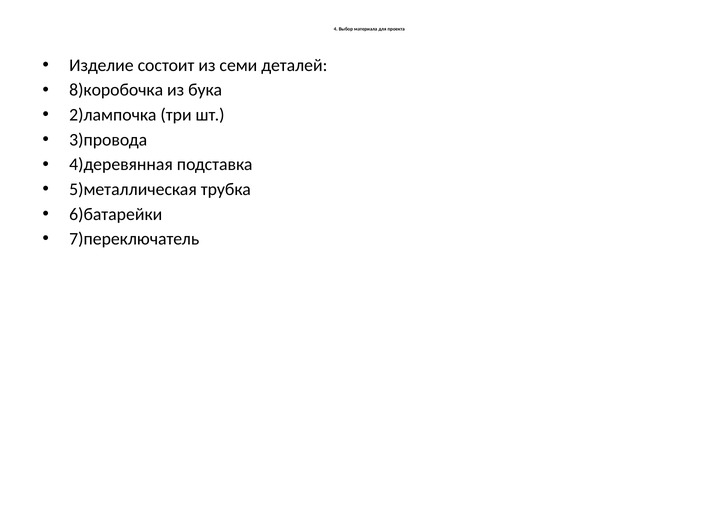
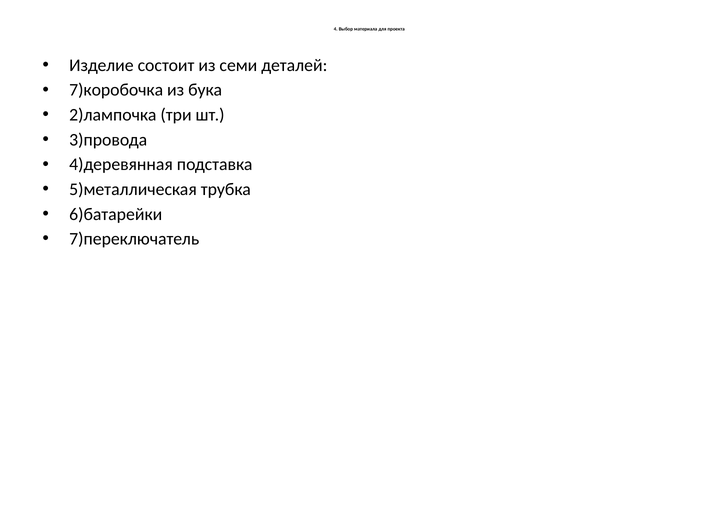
8)коробочка: 8)коробочка -> 7)коробочка (116, 90)
